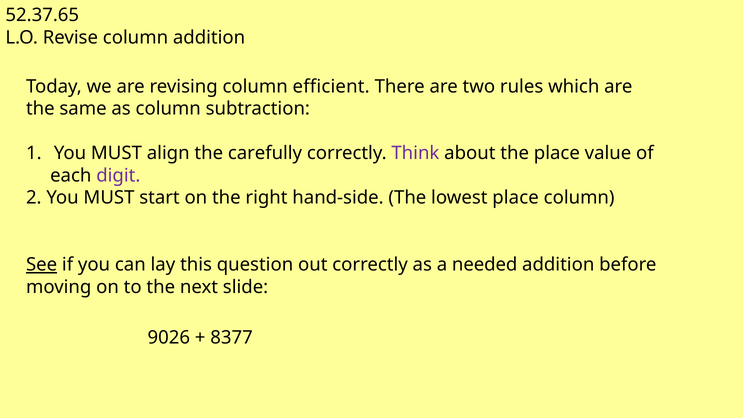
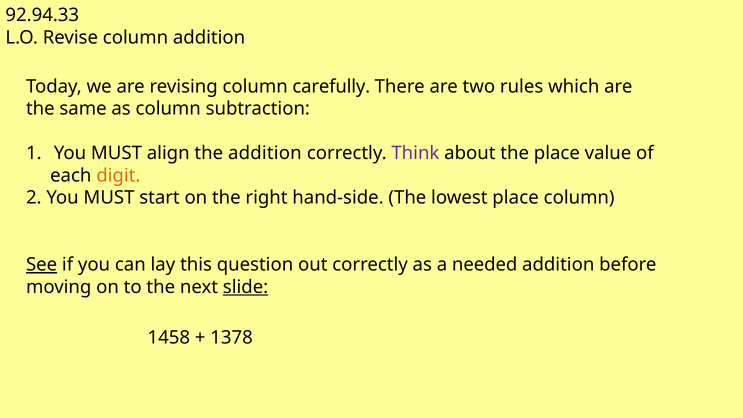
52.37.65: 52.37.65 -> 92.94.33 (42, 15)
efficient: efficient -> carefully (331, 86)
the carefully: carefully -> addition (265, 153)
digit colour: purple -> orange (118, 176)
slide underline: none -> present (246, 287)
9026: 9026 -> 1458 (169, 338)
8377: 8377 -> 1378 (232, 338)
